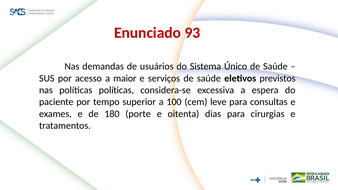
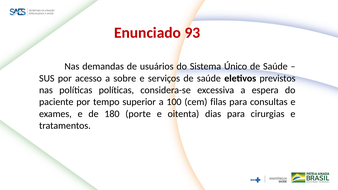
maior: maior -> sobre (125, 78)
leve: leve -> filas (218, 102)
